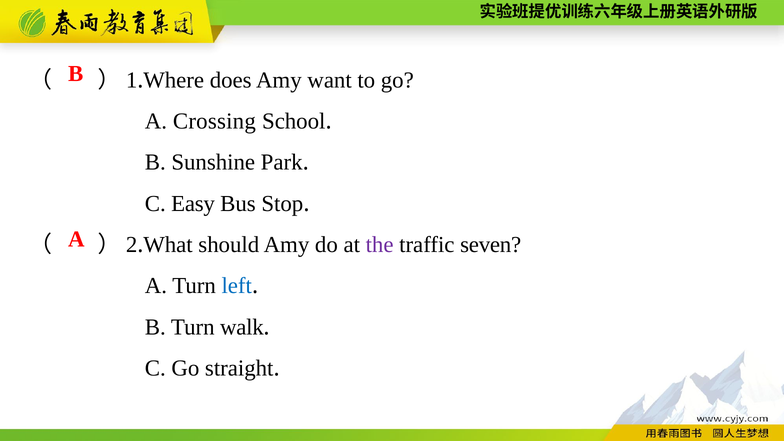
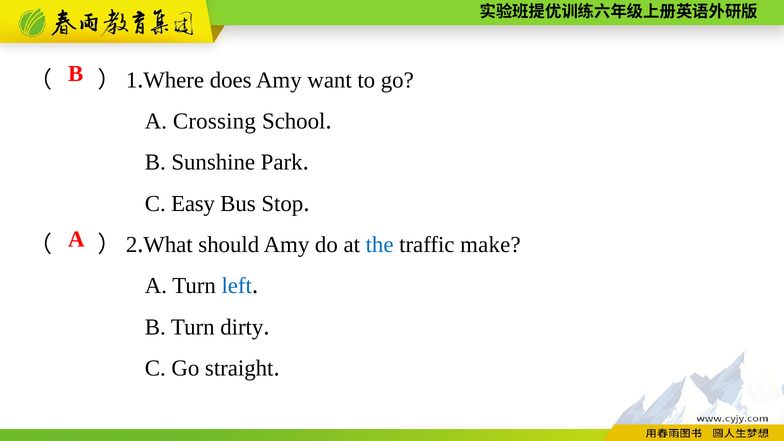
the colour: purple -> blue (380, 245)
seven: seven -> make (490, 245)
walk: walk -> dirty (242, 327)
